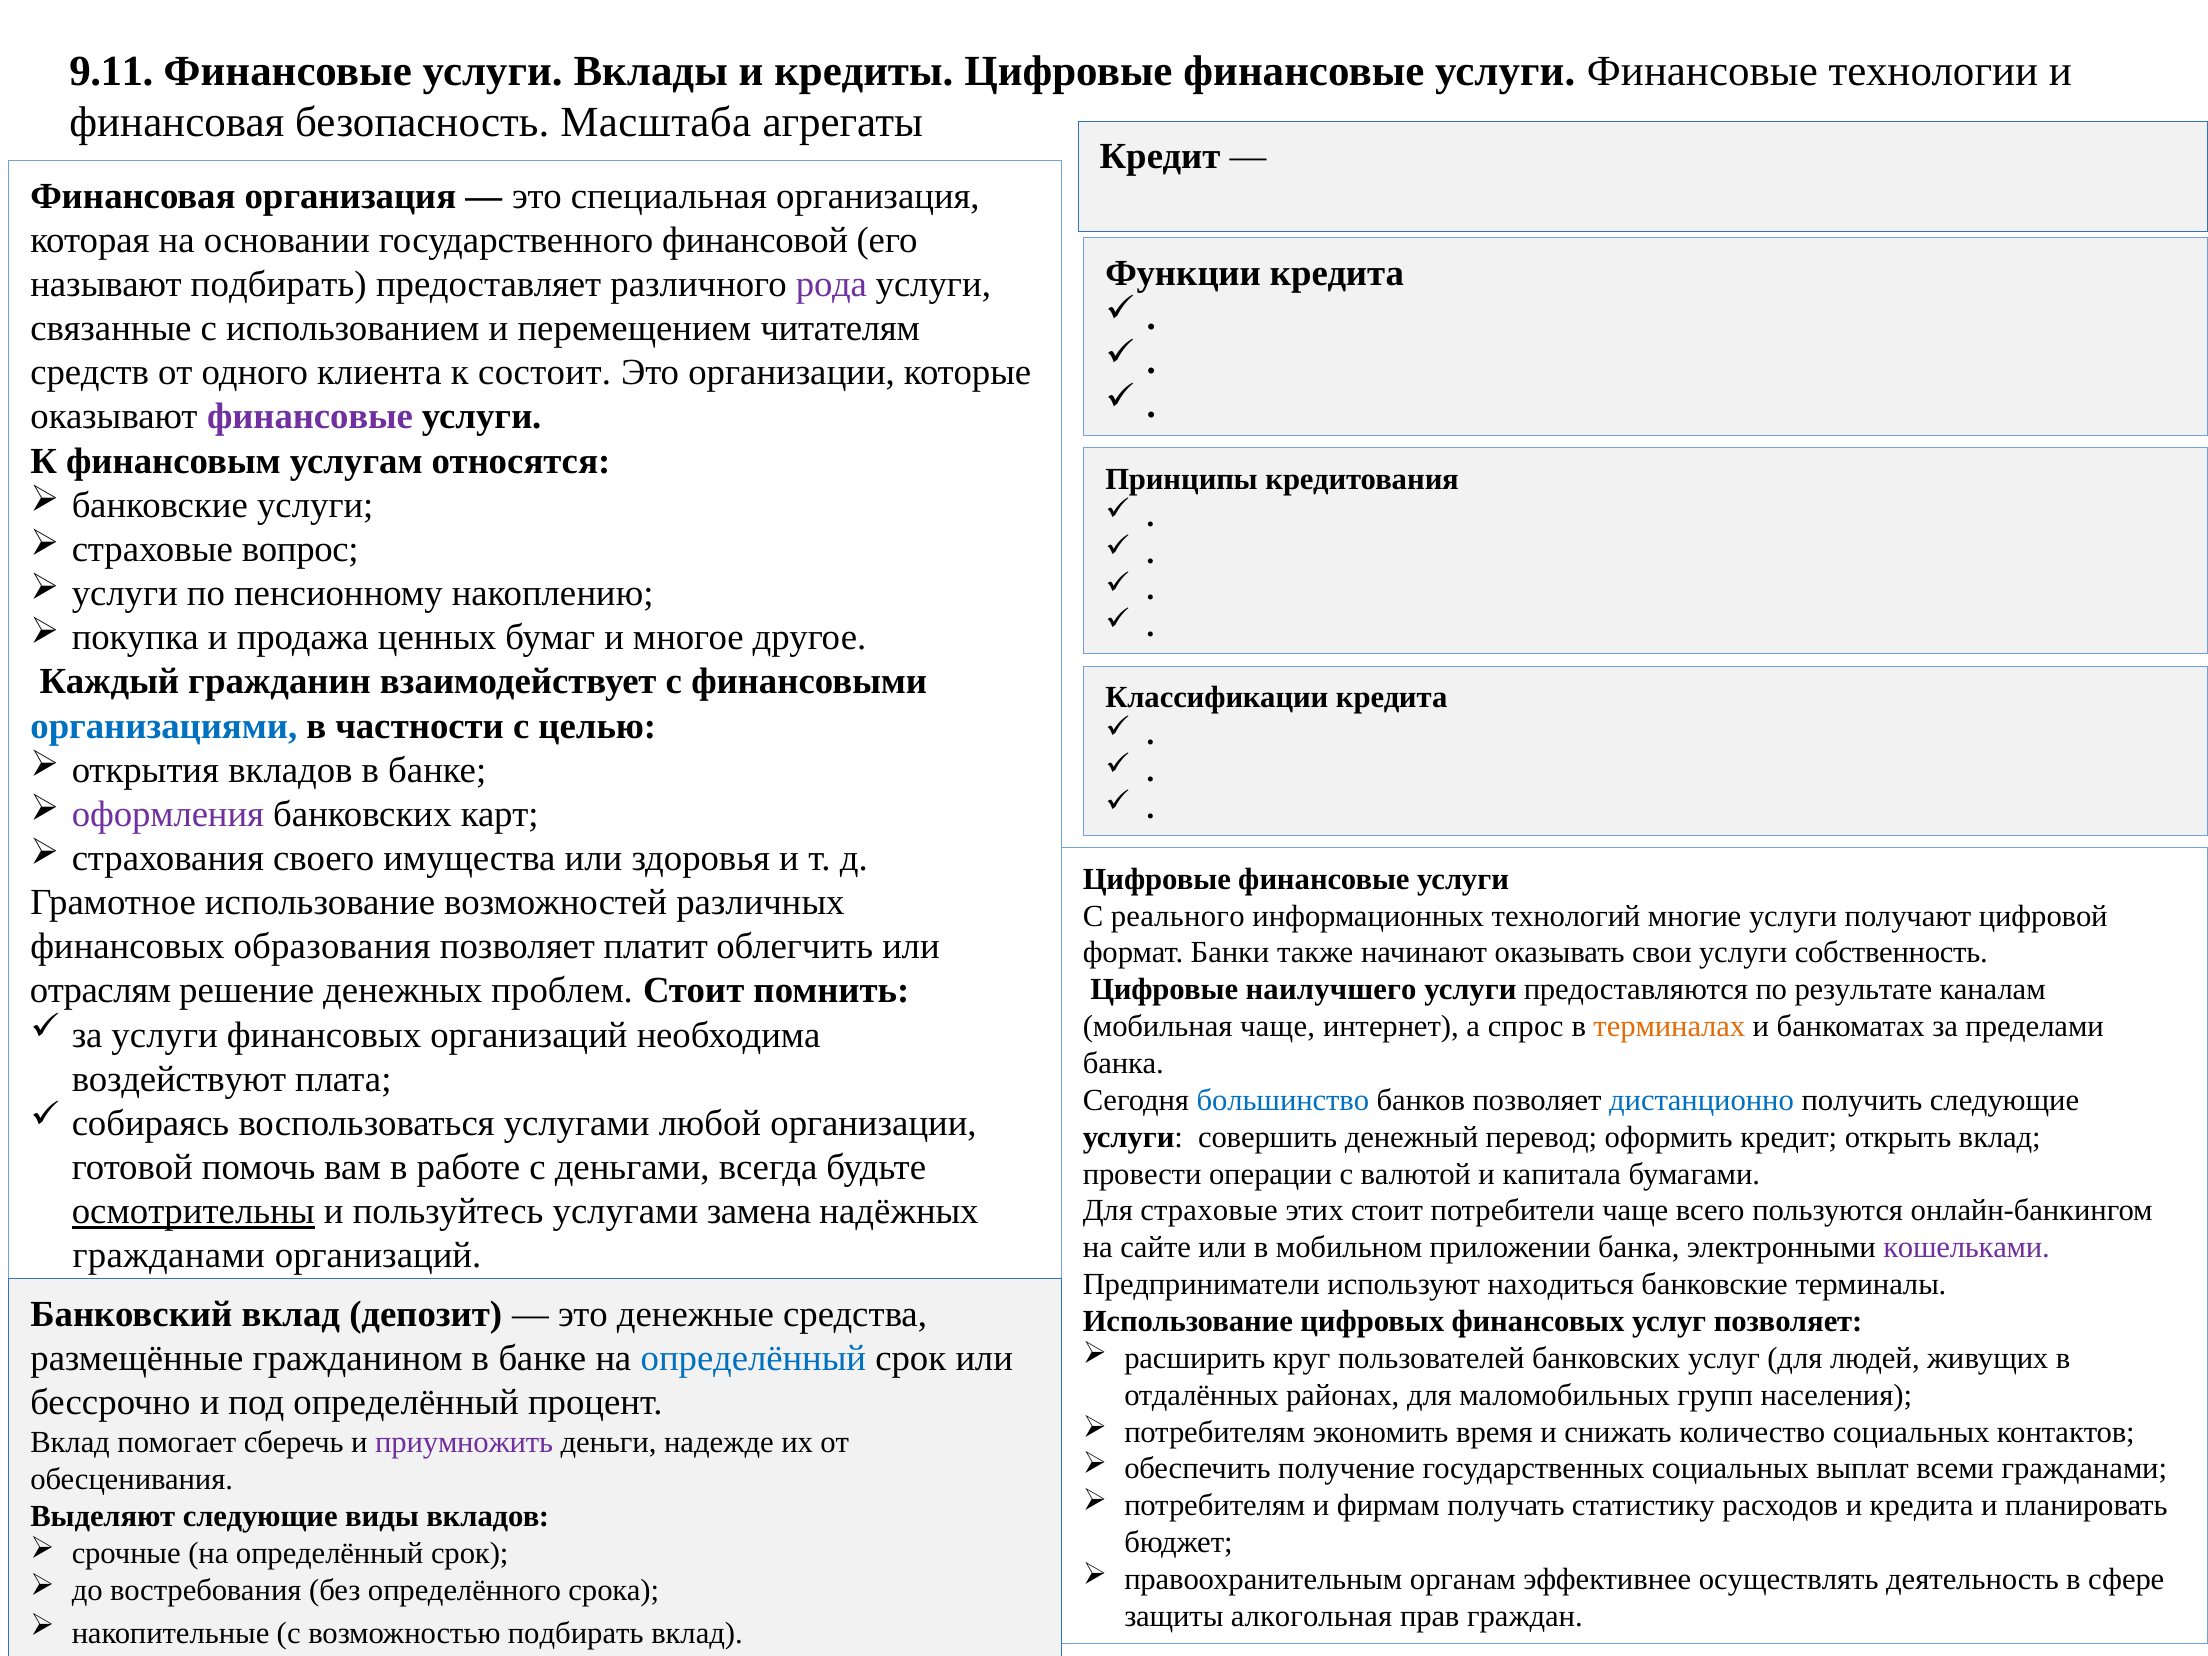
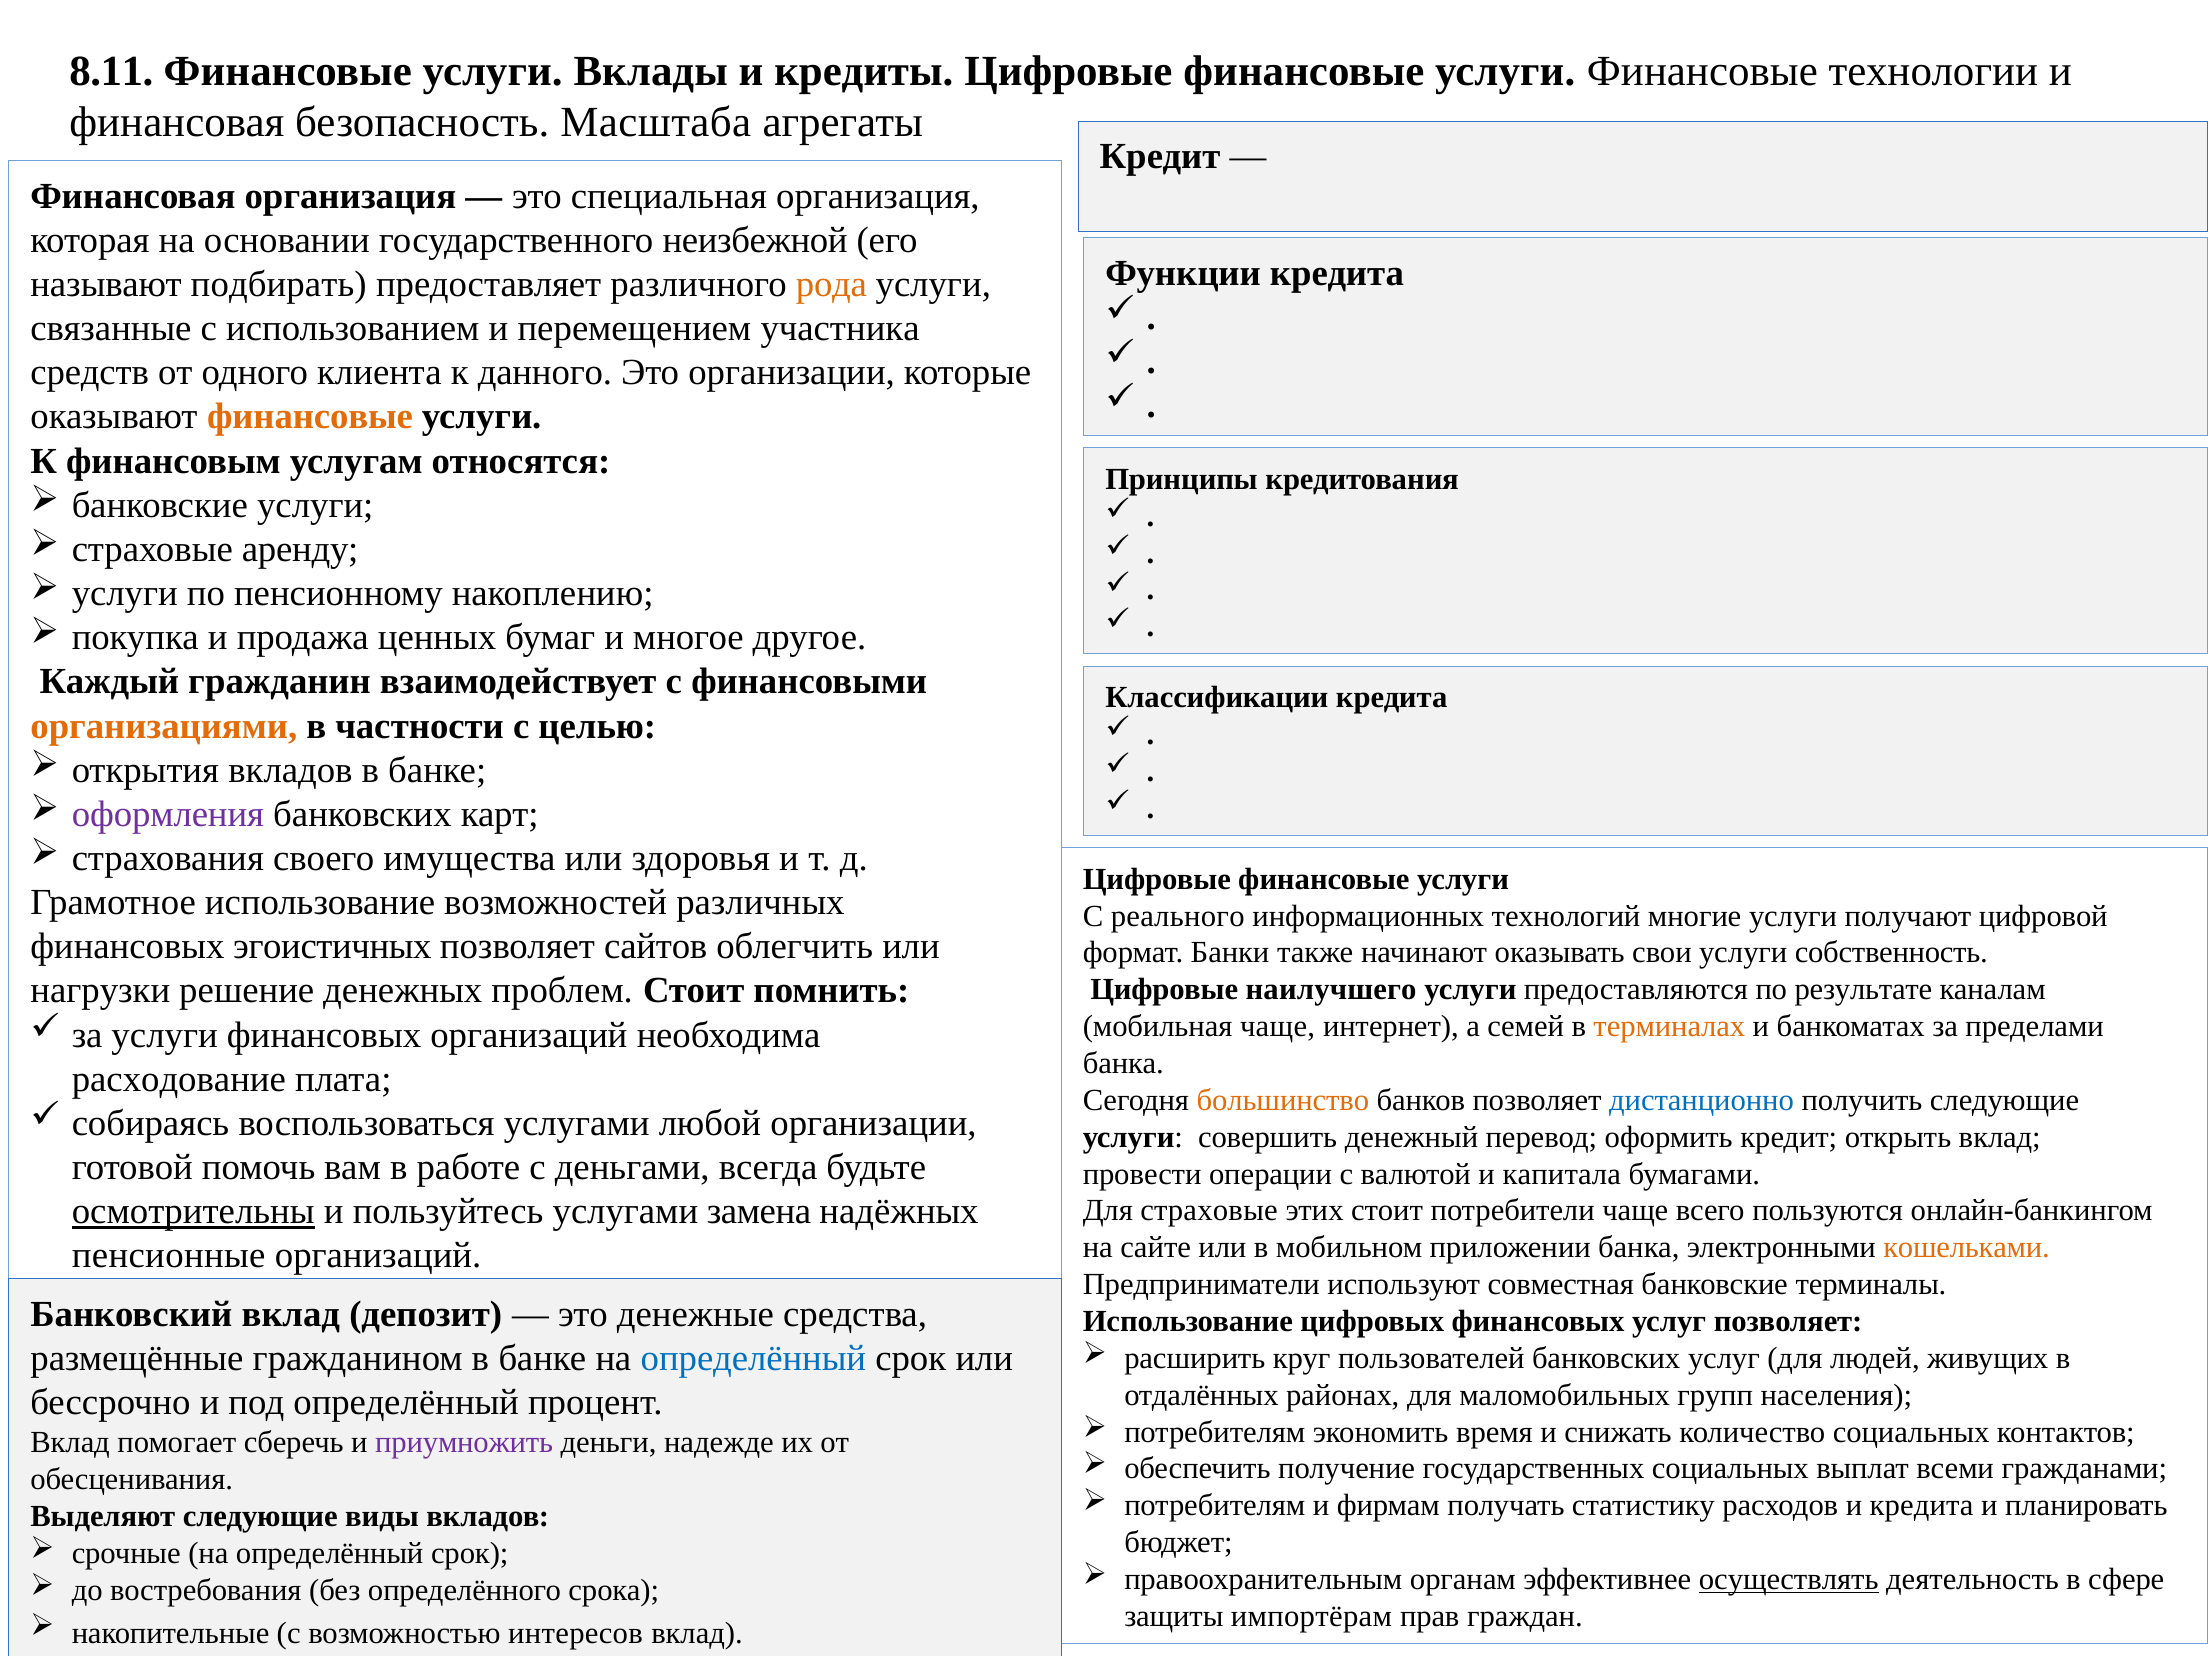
9.11: 9.11 -> 8.11 (111, 71)
финансовой: финансовой -> неизбежной (755, 240)
рода colour: purple -> orange (831, 284)
читателям: читателям -> участника (840, 328)
состоит: состоит -> данного (545, 373)
финансовые colour: purple -> orange (310, 417)
вопрос: вопрос -> аренду (300, 549)
организациями colour: blue -> orange (164, 726)
образования: образования -> эгоистичных (332, 947)
платит: платит -> сайтов (656, 947)
отраслям: отраслям -> нагрузки (100, 991)
спрос: спрос -> семей (1526, 1027)
воздействуют: воздействуют -> расходование (179, 1079)
большинство colour: blue -> orange (1283, 1100)
кошельками colour: purple -> orange (1966, 1248)
гражданами: гражданами -> пенсионные (169, 1256)
находиться: находиться -> совместная (1561, 1285)
осуществлять underline: none -> present (1789, 1579)
алкогольная: алкогольная -> импортёрам (1311, 1616)
возможностью подбирать: подбирать -> интересов (576, 1633)
